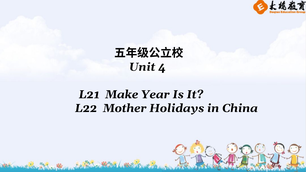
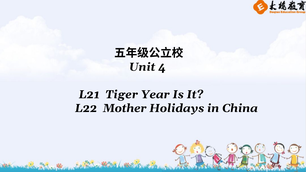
Make: Make -> Tiger (122, 95)
